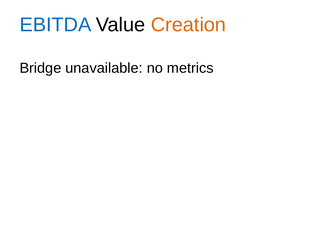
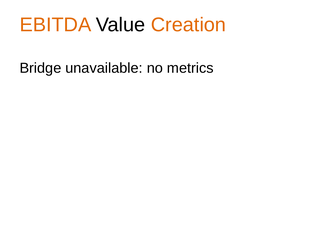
EBITDA colour: blue -> orange (55, 25)
